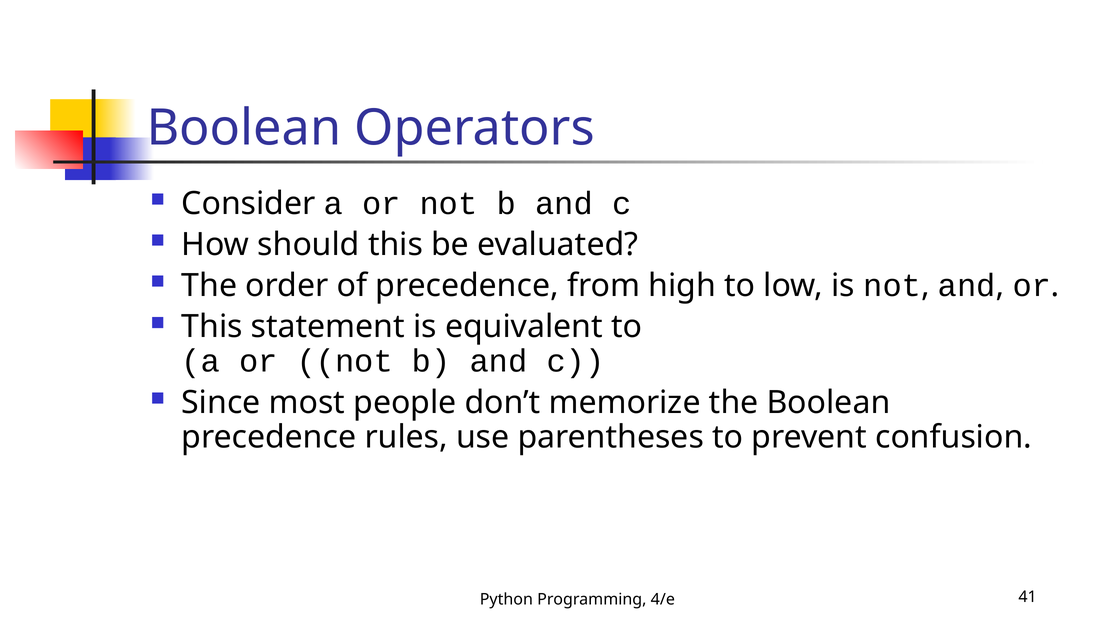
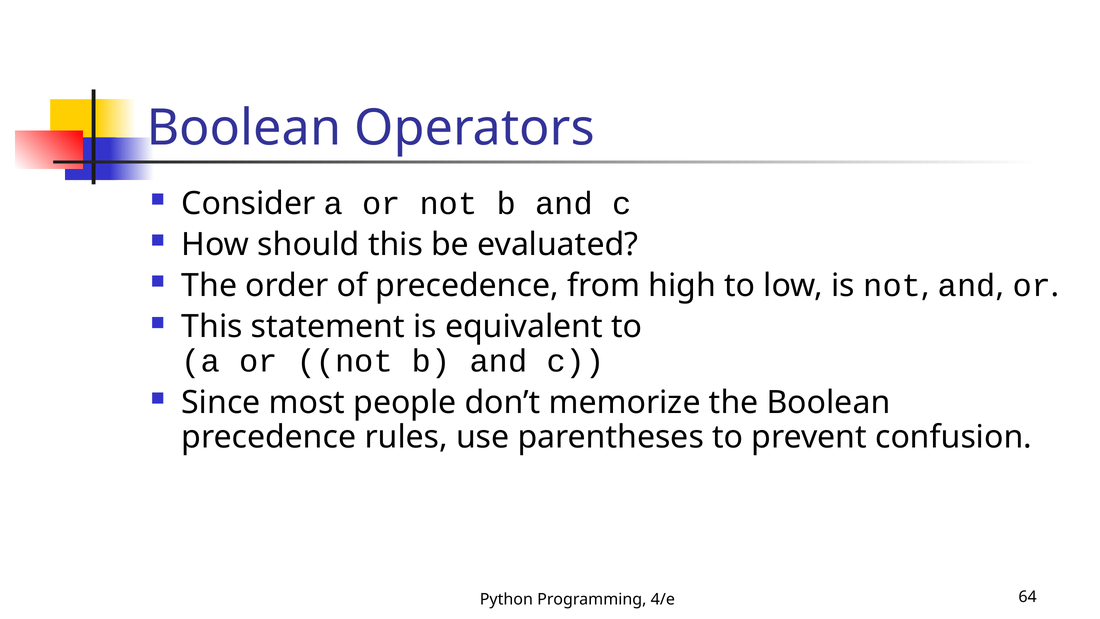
41: 41 -> 64 (1028, 597)
